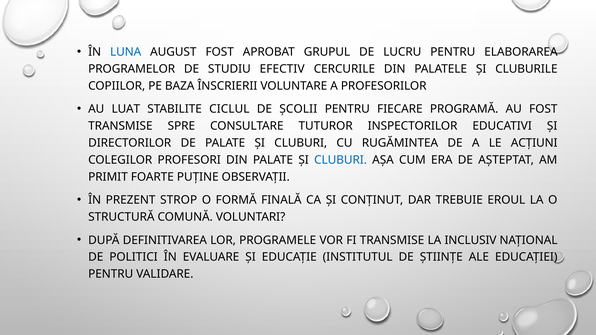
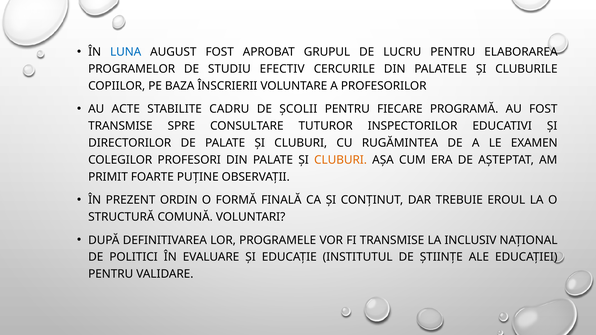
LUAT: LUAT -> ACTE (126, 109)
CICLUL: CICLUL -> CADRU (229, 109)
ACȚIUNI: ACȚIUNI -> EXAMEN (534, 143)
CLUBURI colour: blue -> orange (341, 160)
STROP: STROP -> ORDIN (179, 200)
